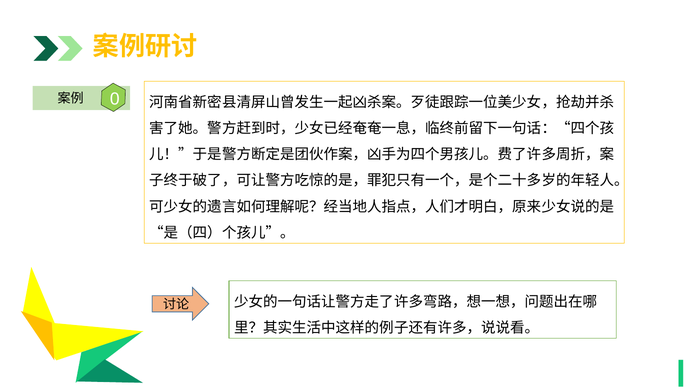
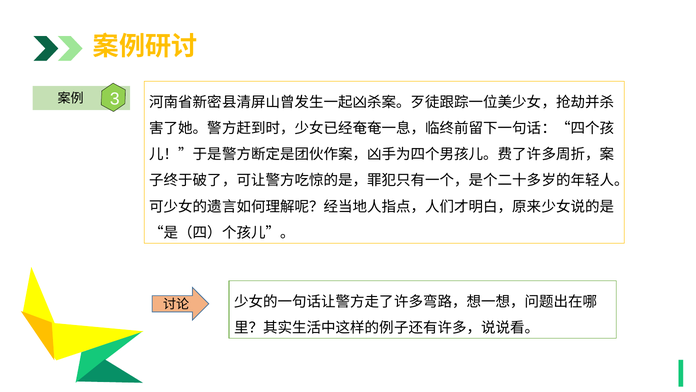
0: 0 -> 3 (115, 99)
